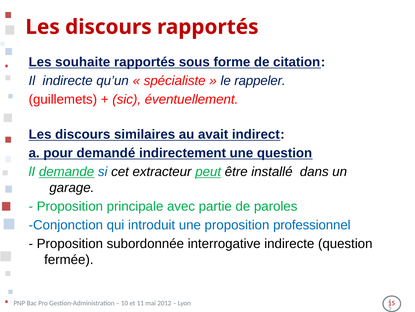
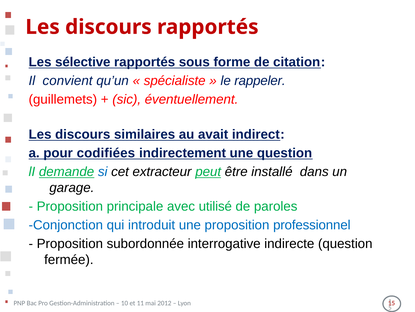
souhaite: souhaite -> sélective (83, 62)
Il indirecte: indirecte -> convient (68, 81)
demandé: demandé -> codifiées (106, 153)
partie: partie -> utilisé (215, 206)
